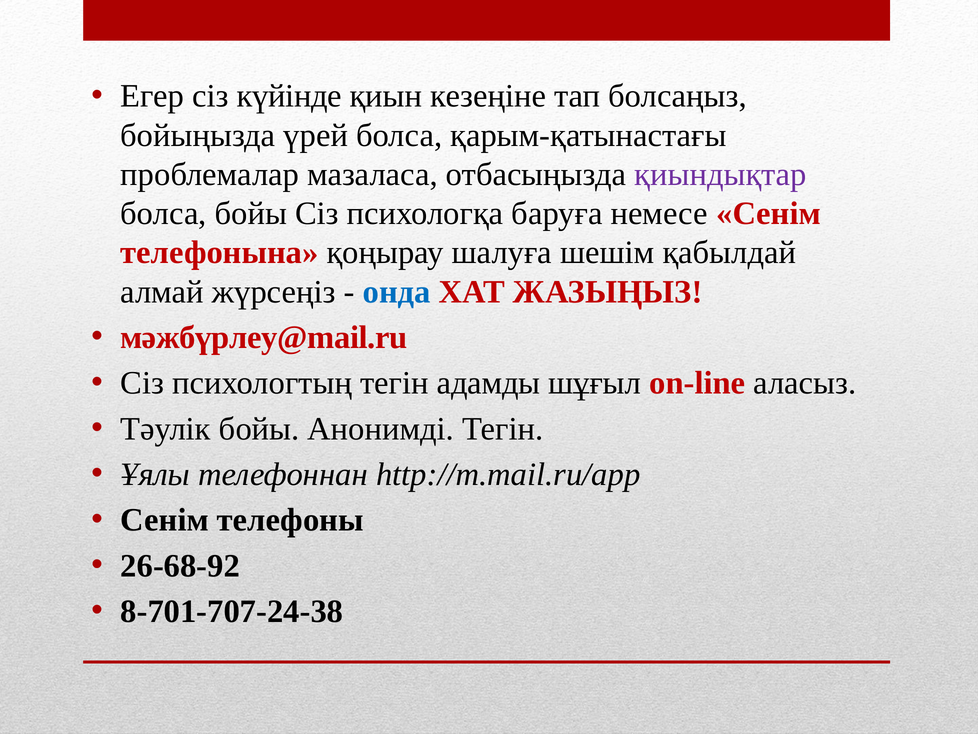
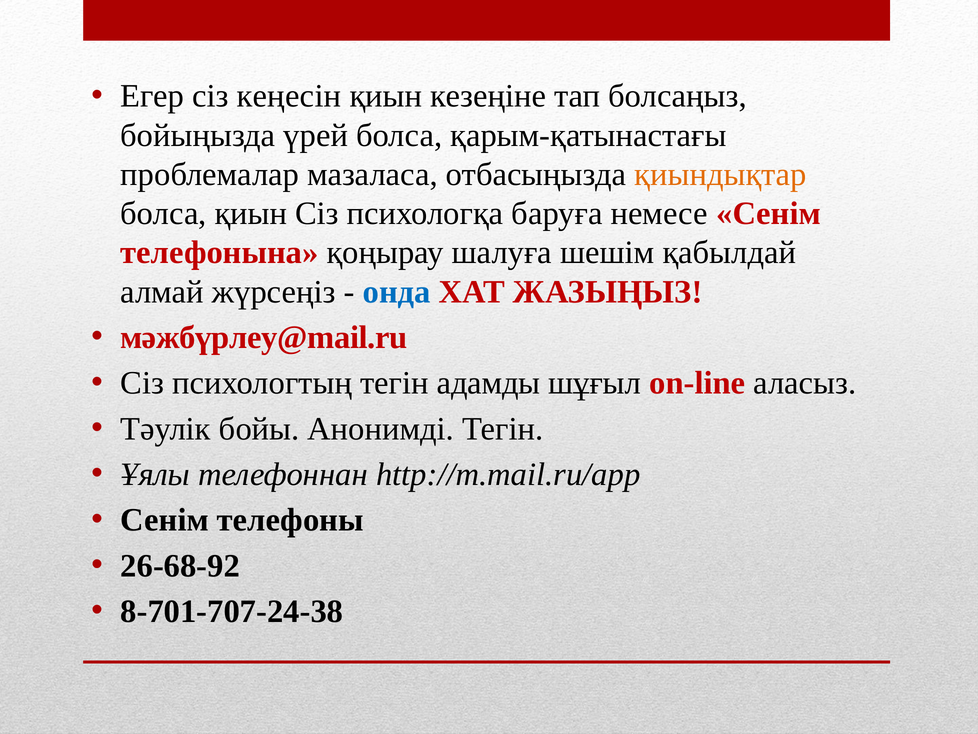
күйінде: күйінде -> кеңесін (289, 96)
қиындықтар colour: purple -> orange (720, 174)
болса бойы: бойы -> қиын (251, 213)
